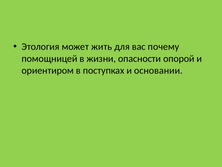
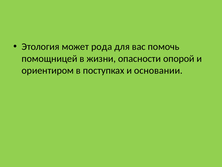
жить: жить -> рода (102, 47)
почему: почему -> помочь (164, 47)
